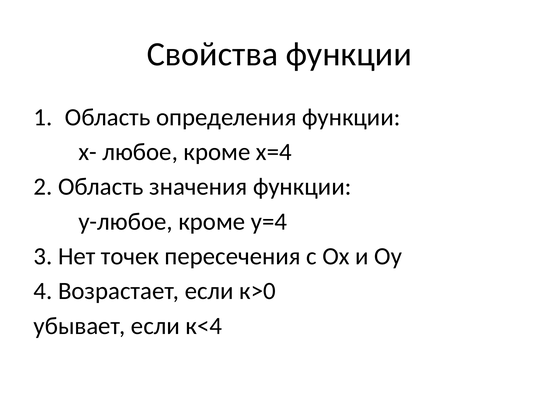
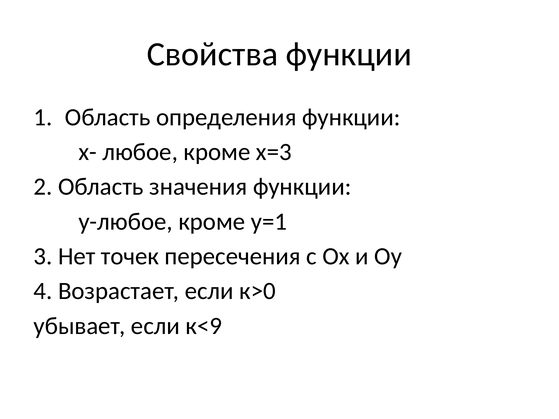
х=4: х=4 -> х=3 (274, 152)
у=4: у=4 -> у=1 (269, 222)
к˂4: к˂4 -> к˂9 (204, 326)
